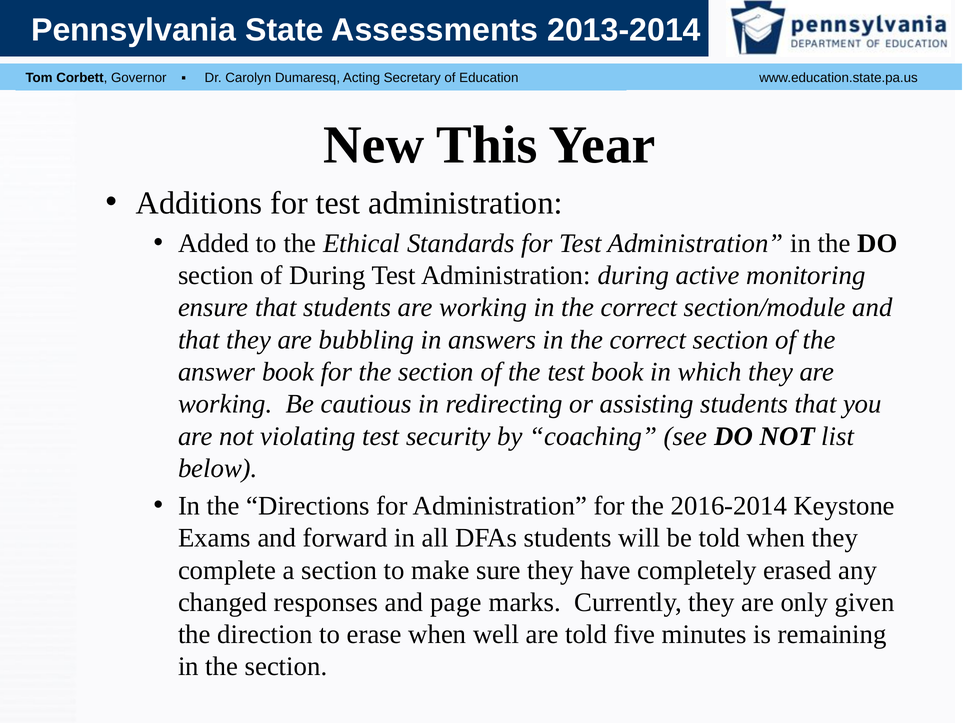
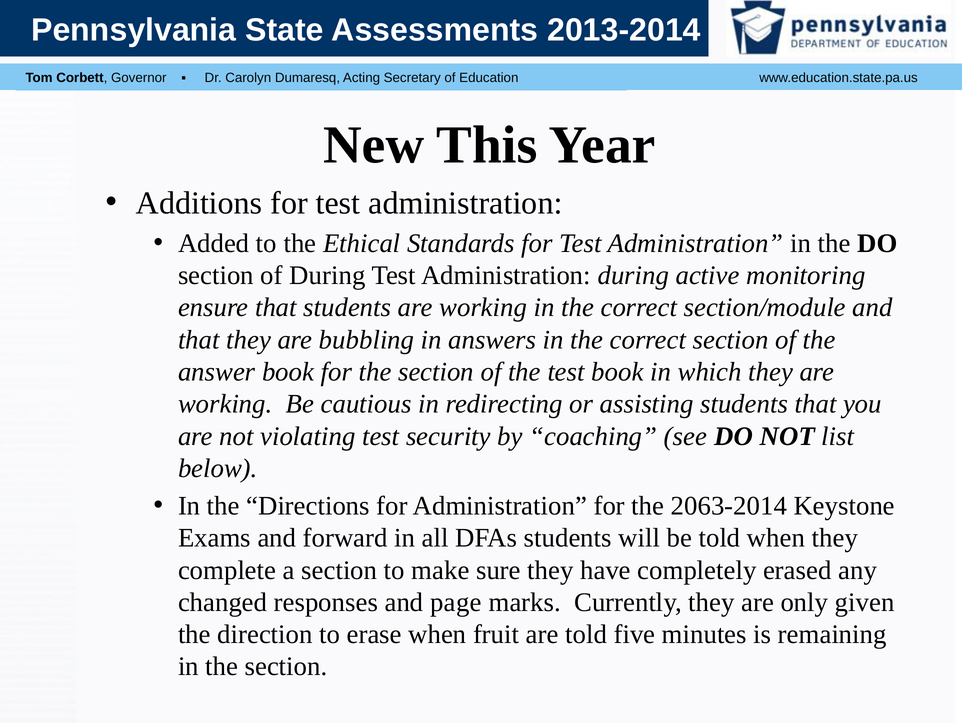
2016-2014: 2016-2014 -> 2063-2014 (729, 505)
well: well -> fruit (496, 634)
